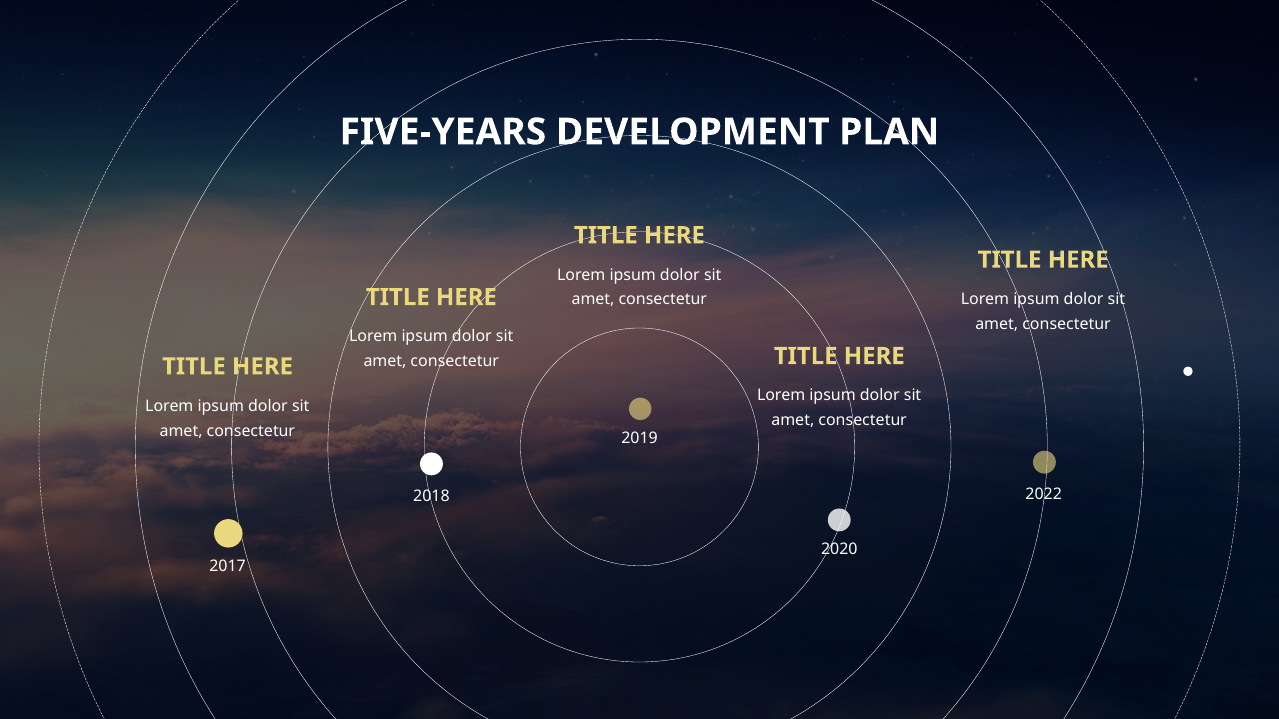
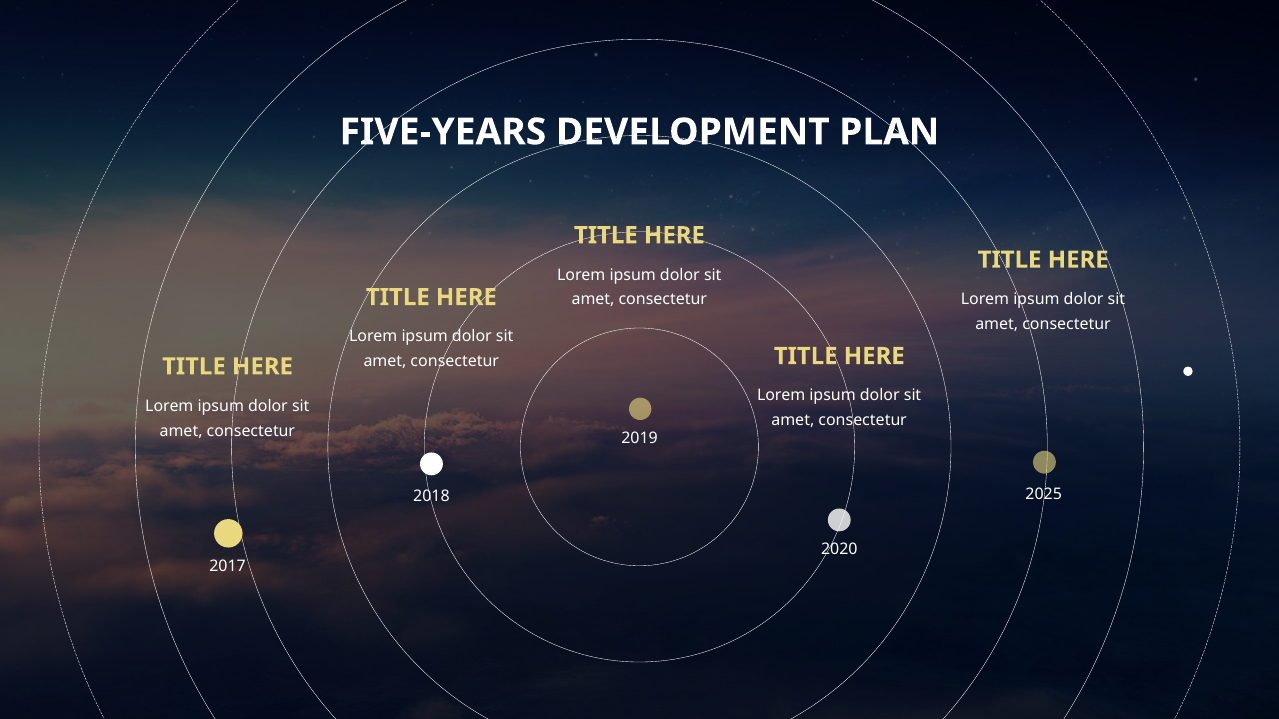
2022: 2022 -> 2025 (1044, 495)
